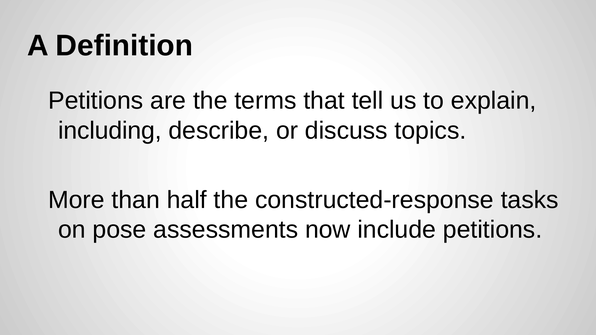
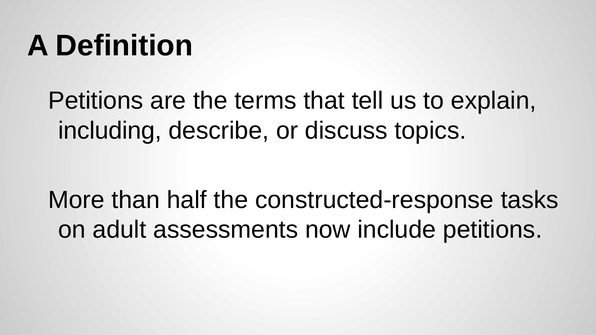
pose: pose -> adult (119, 230)
